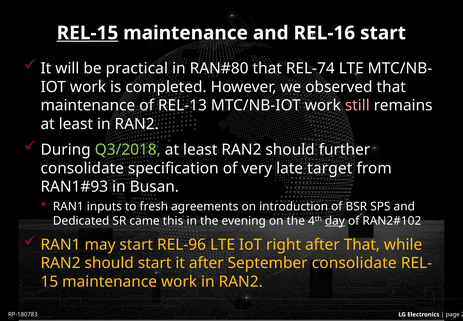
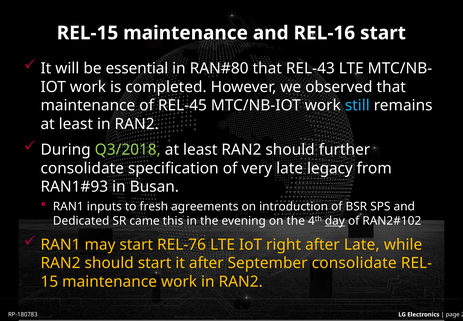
REL-15 underline: present -> none (88, 33)
practical: practical -> essential (137, 68)
REL-74: REL-74 -> REL-43 (310, 68)
REL-13: REL-13 -> REL-45 (182, 105)
still colour: pink -> light blue (357, 105)
target: target -> legacy (330, 168)
REL-96: REL-96 -> REL-76 (182, 244)
after That: That -> Late (362, 244)
